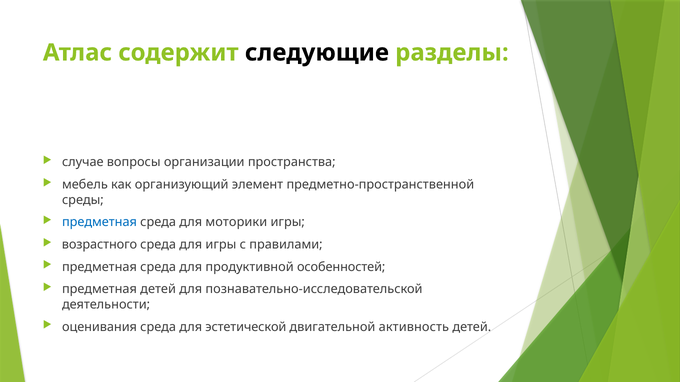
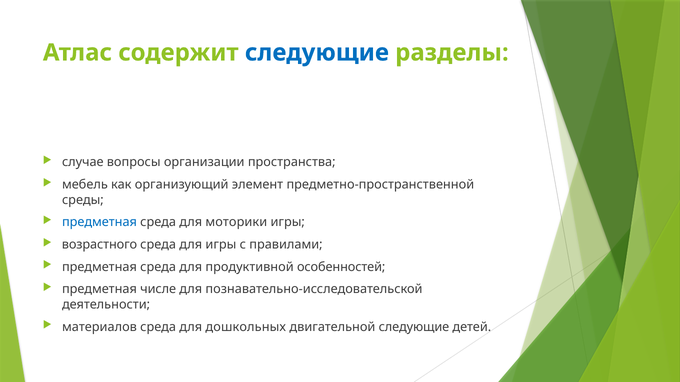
следующие colour: black -> blue (317, 53)
предметная детей: детей -> числе (158, 290)
оценивания: оценивания -> материалов (99, 327)
эстетической: эстетической -> дошкольных (246, 327)
двигательной активность: активность -> следующие (414, 327)
